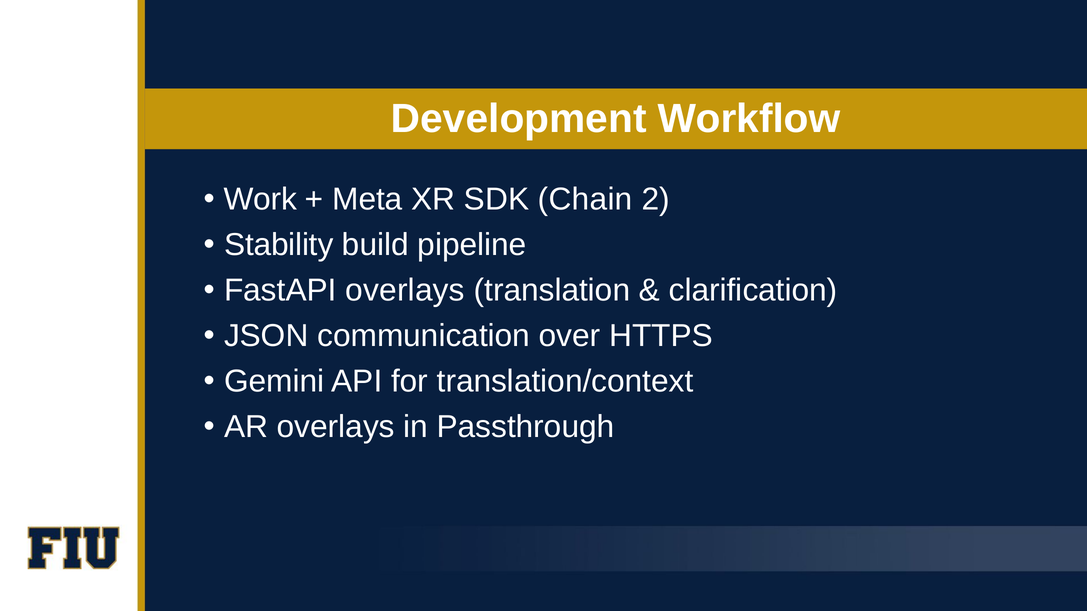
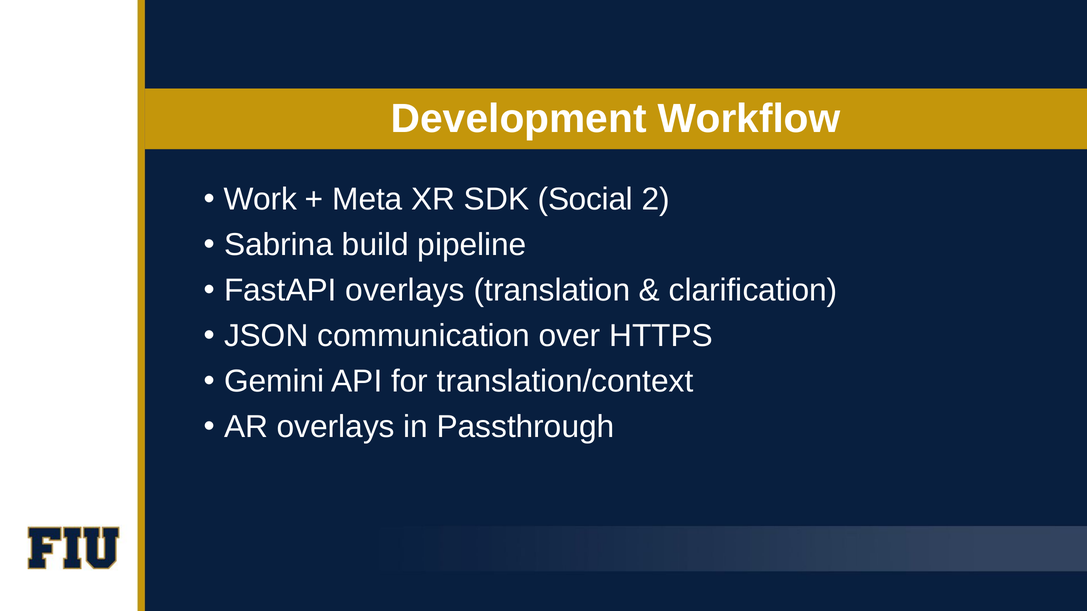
Chain: Chain -> Social (585, 200)
Stability: Stability -> Sabrina (279, 245)
